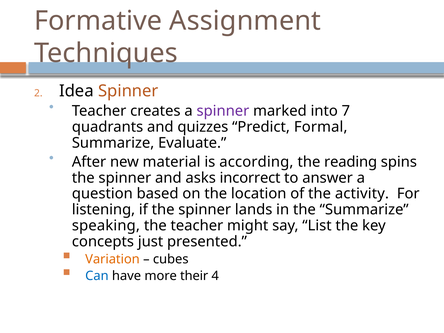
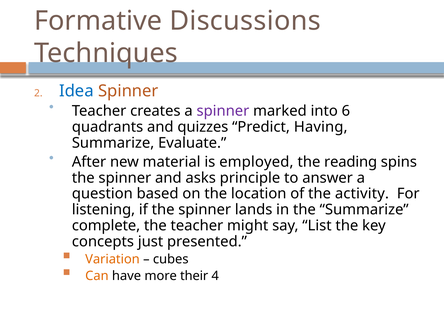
Assignment: Assignment -> Discussions (245, 21)
Idea colour: black -> blue (76, 91)
7: 7 -> 6 (346, 111)
Formal: Formal -> Having (321, 127)
according: according -> employed (256, 162)
incorrect: incorrect -> principle (250, 178)
speaking: speaking -> complete (106, 226)
Can colour: blue -> orange (97, 276)
